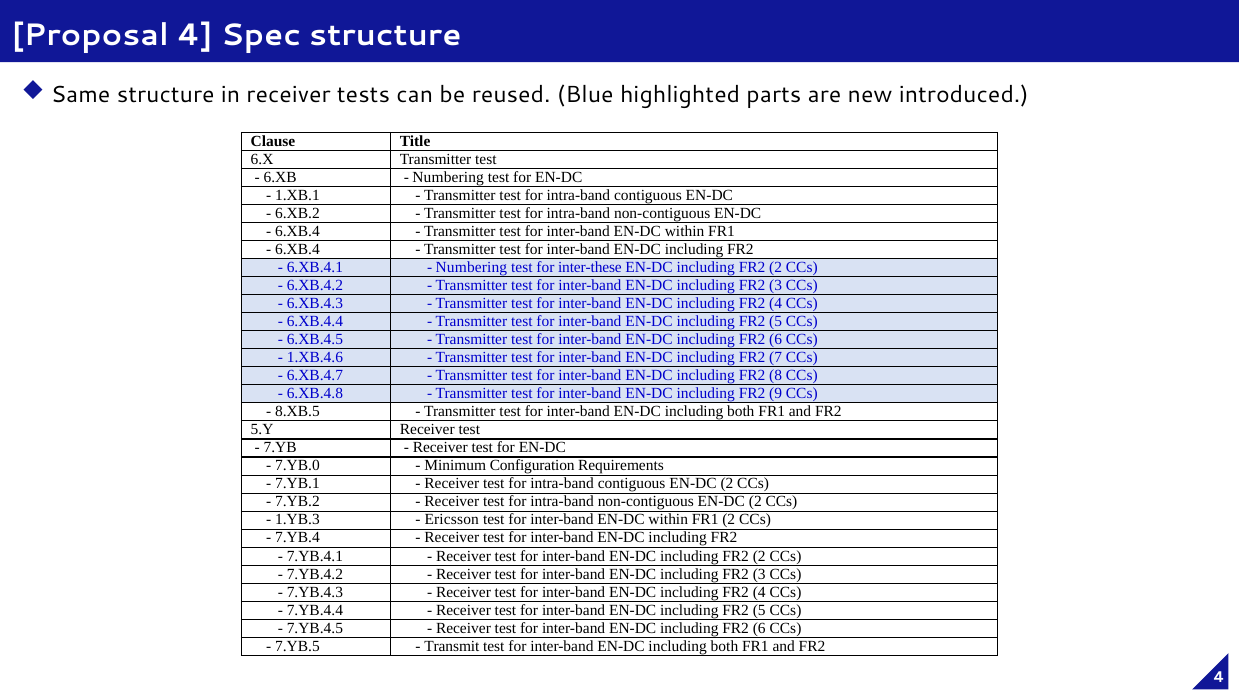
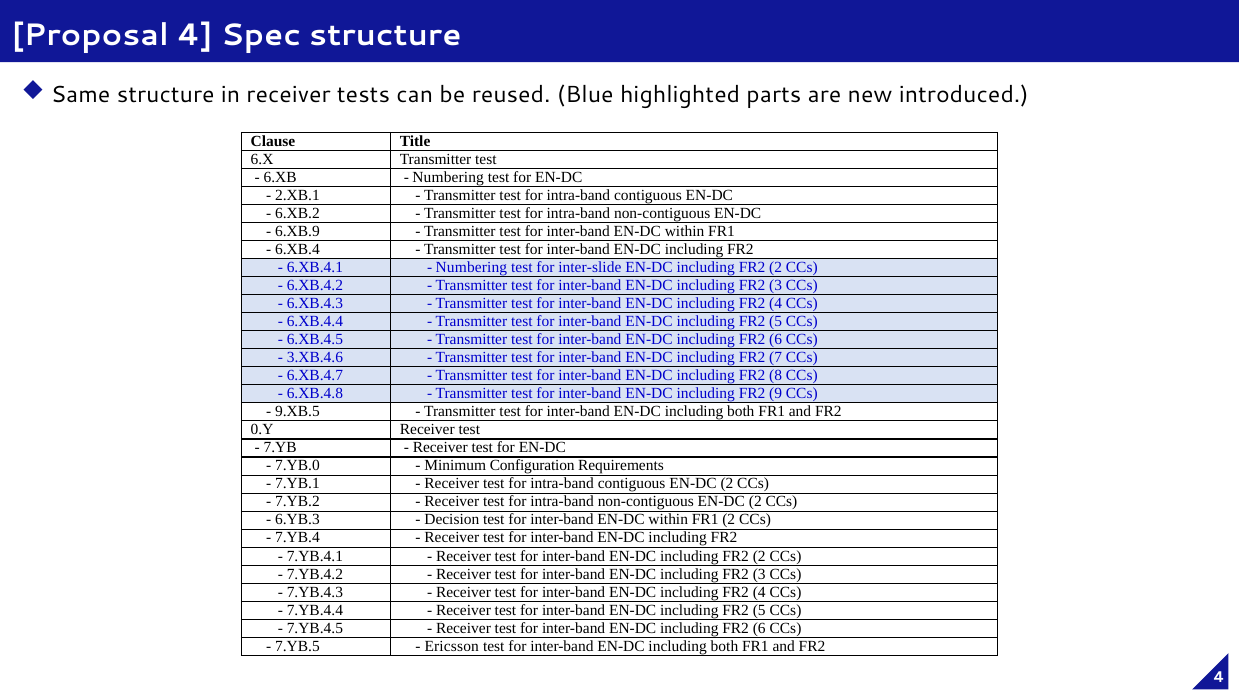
1.XB.1: 1.XB.1 -> 2.XB.1 (297, 195)
6.XB.4: 6.XB.4 -> 6.XB.9 (297, 231)
inter-these: inter-these -> inter-slide (590, 267)
1.XB.4.6: 1.XB.4.6 -> 3.XB.4.6 (315, 357)
8.XB.5: 8.XB.5 -> 9.XB.5 (297, 412)
5.Y: 5.Y -> 0.Y (262, 430)
1.YB.3: 1.YB.3 -> 6.YB.3 (297, 520)
Ericsson: Ericsson -> Decision (452, 520)
Transmit: Transmit -> Ericsson (452, 646)
